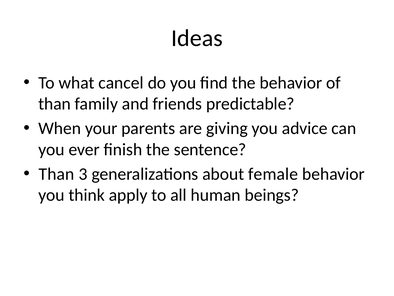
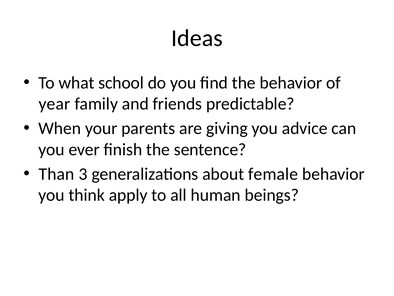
cancel: cancel -> school (121, 83)
than: than -> year (54, 104)
